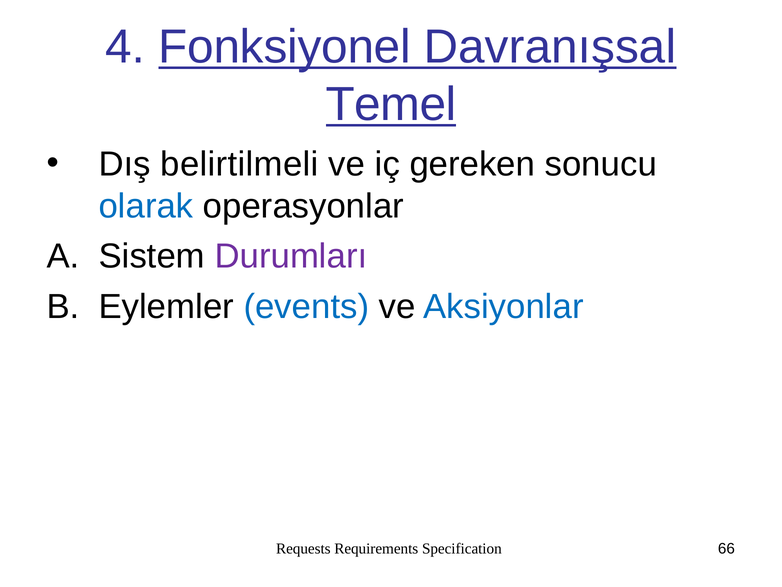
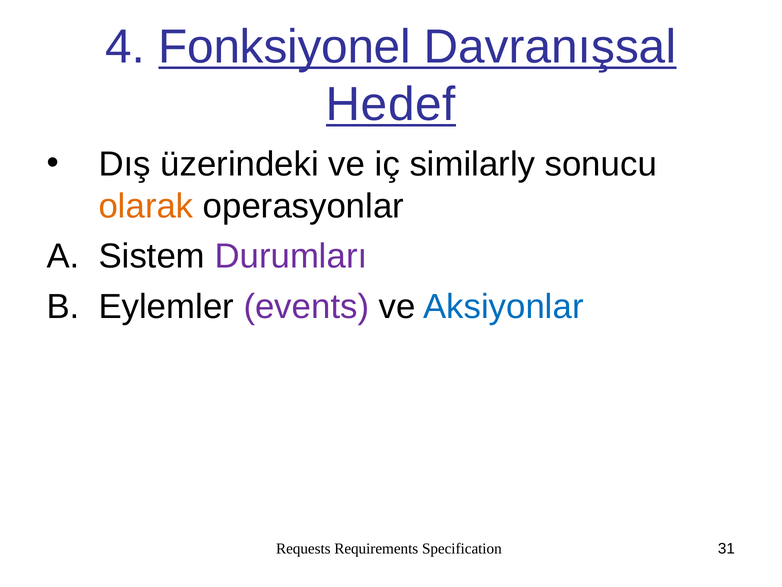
Temel: Temel -> Hedef (391, 104)
belirtilmeli: belirtilmeli -> üzerindeki (240, 164)
gereken: gereken -> similarly (472, 164)
olarak colour: blue -> orange (146, 206)
events colour: blue -> purple (306, 307)
66: 66 -> 31 (726, 548)
